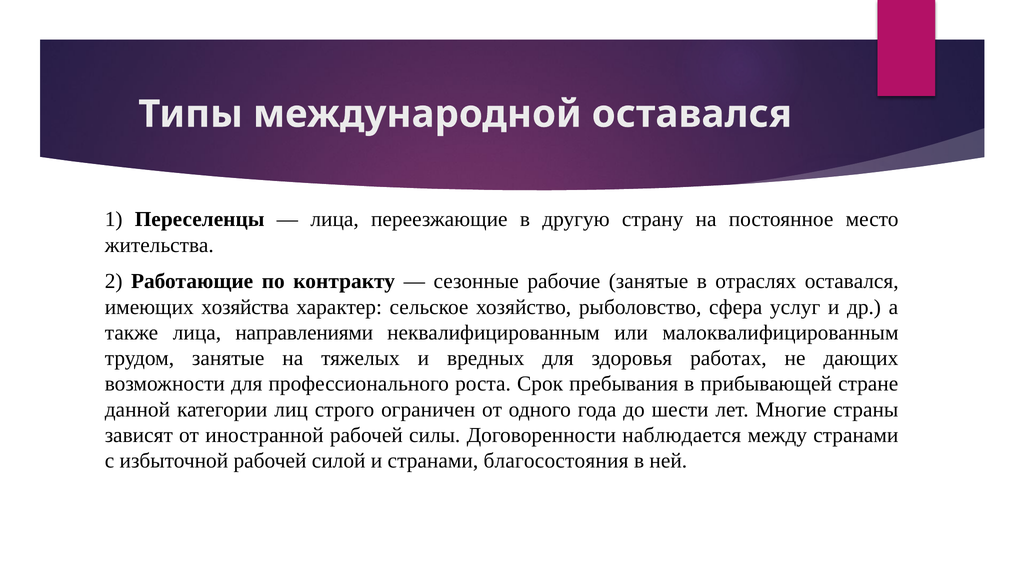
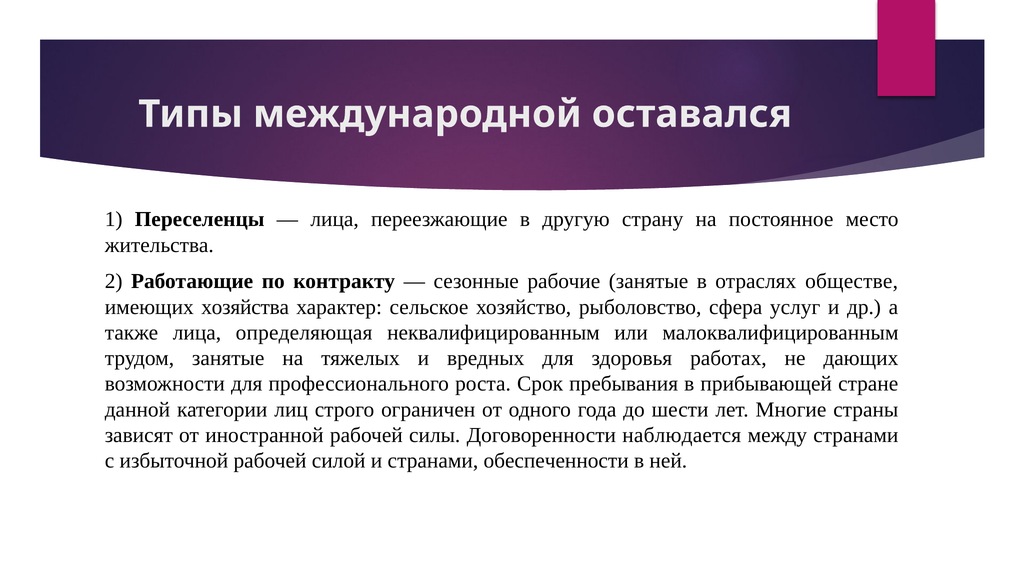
отраслях оставался: оставался -> обществе (852, 282)
направлениями: направлениями -> определяющая (304, 333)
благосостояния: благосостояния -> обеспеченности (556, 461)
